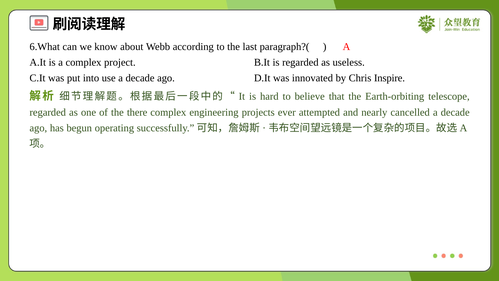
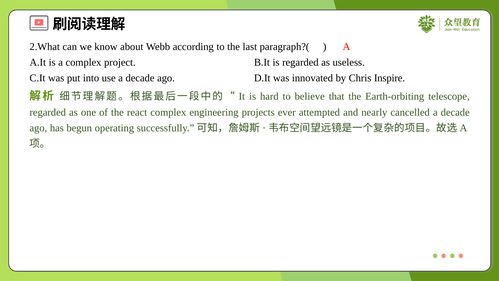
6.What: 6.What -> 2.What (45, 47)
there: there -> react (137, 112)
